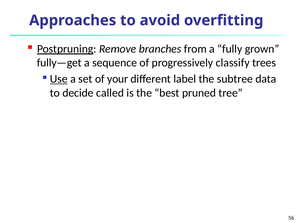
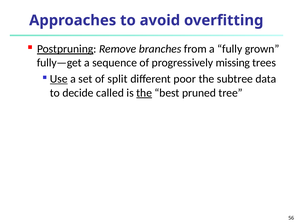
classify: classify -> missing (233, 63)
your: your -> split (118, 79)
label: label -> poor (185, 79)
the underline: none -> present (144, 93)
